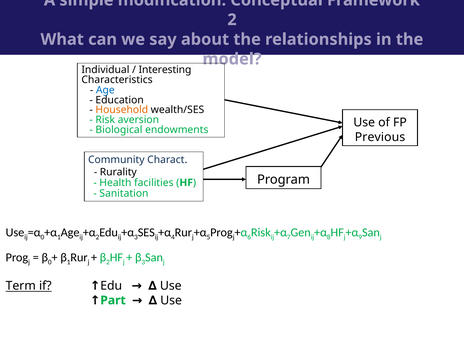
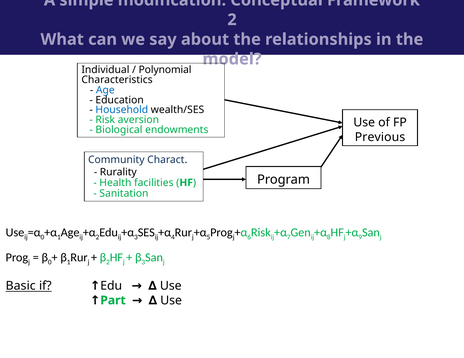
Interesting: Interesting -> Polynomial (165, 70)
Household colour: orange -> blue (122, 110)
Term: Term -> Basic (21, 286)
